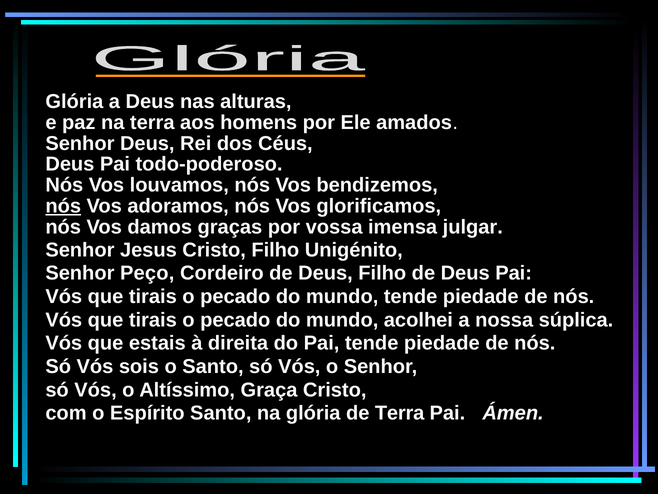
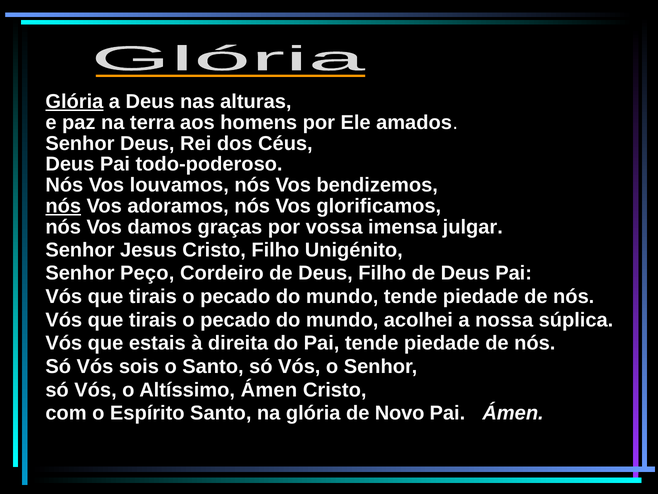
Glória underline: none -> present (74, 101)
Altíssimo Graça: Graça -> Ámen (269, 390)
de Terra: Terra -> Novo (400, 413)
